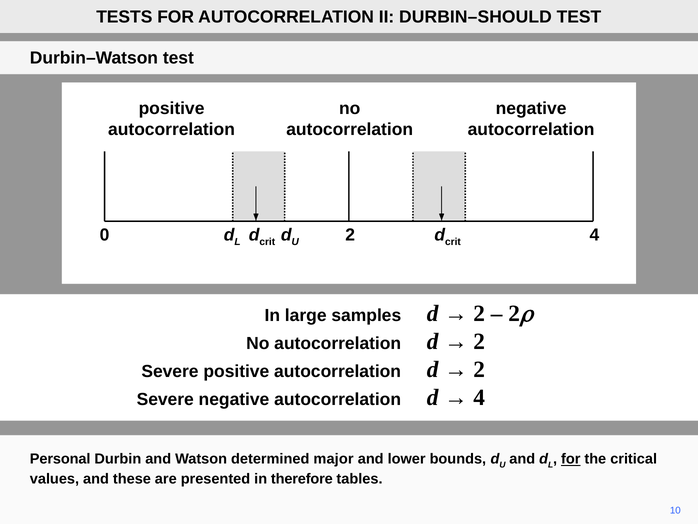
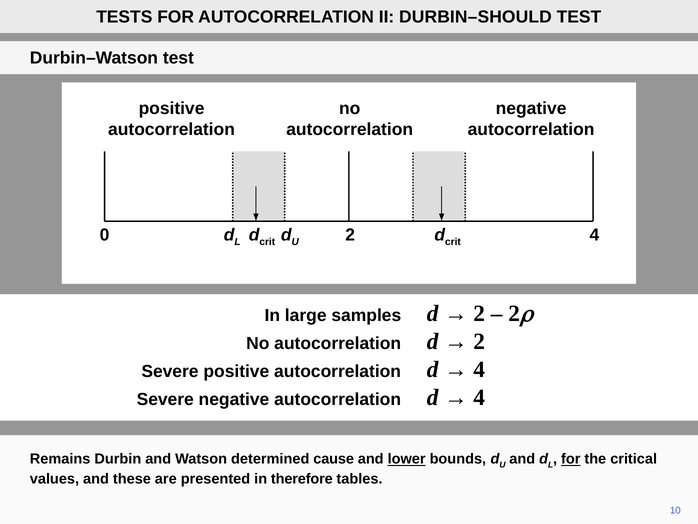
2: 2 -> 4 (479, 369)
Personal: Personal -> Remains (60, 459)
major: major -> cause (334, 459)
lower underline: none -> present (407, 459)
